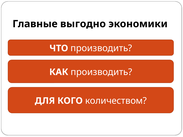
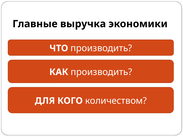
выгодно: выгодно -> выручка (83, 24)
